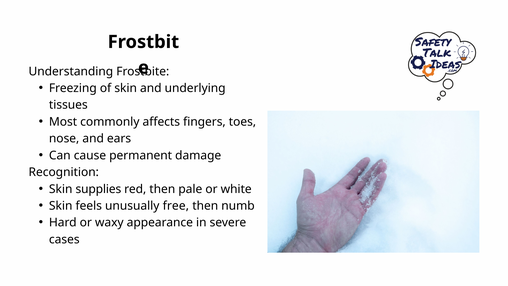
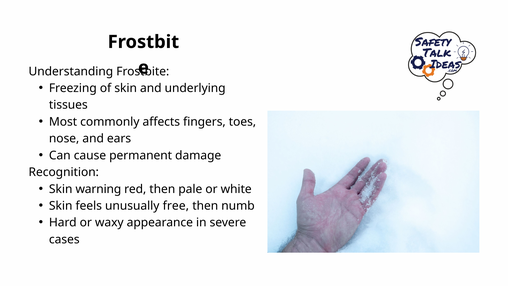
supplies: supplies -> warning (98, 189)
